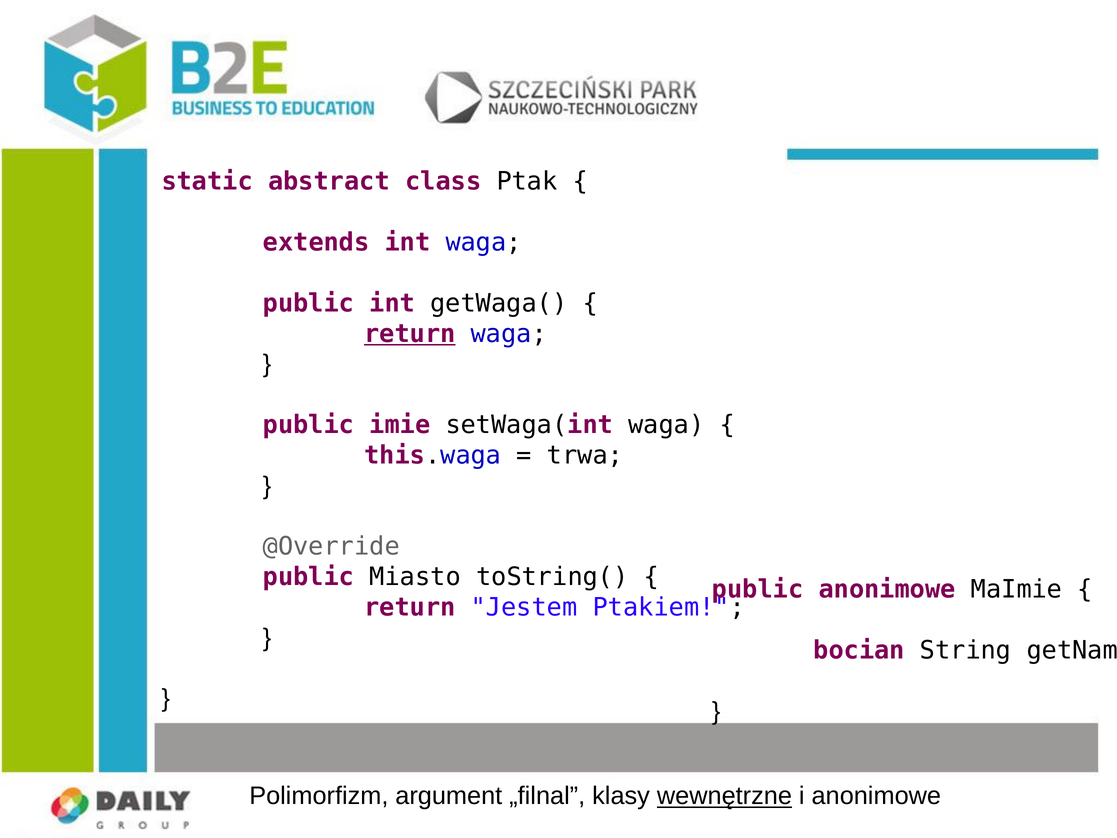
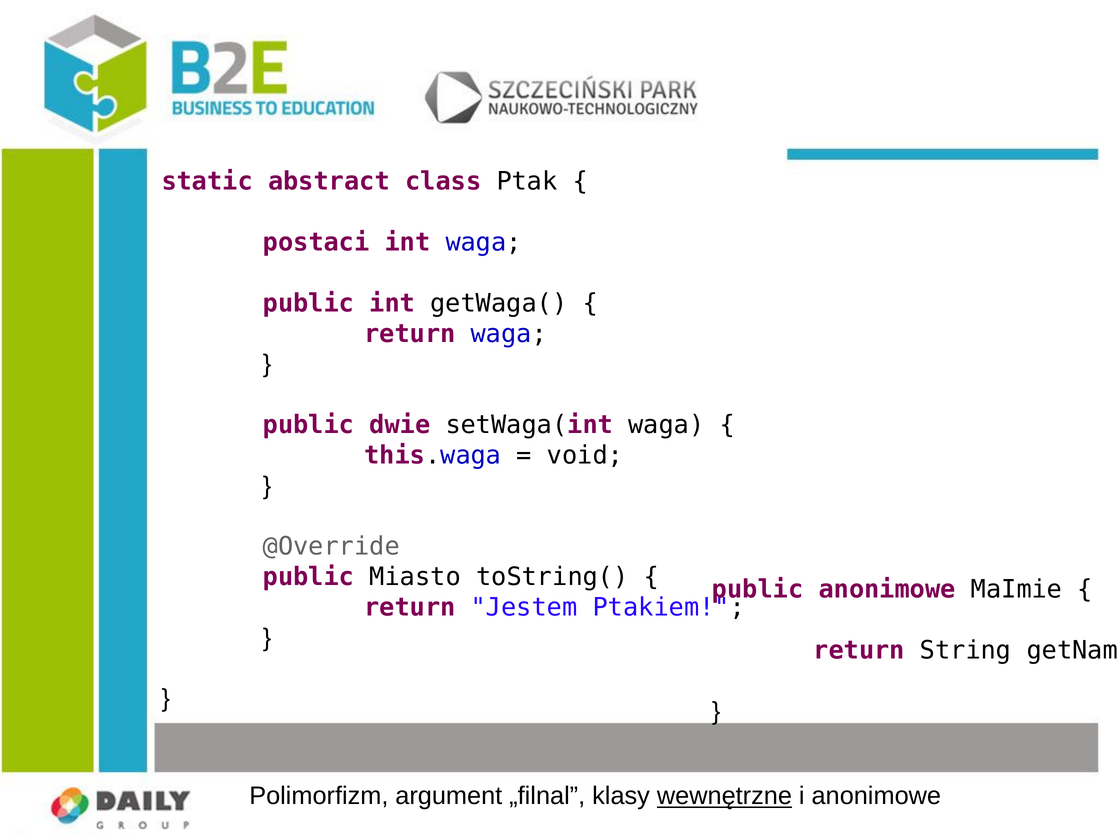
extends: extends -> postaci (316, 242)
return underline: present -> none (410, 333)
imie: imie -> dwie (400, 425)
trwa: trwa -> void (585, 455)
bocian: bocian -> return (859, 650)
